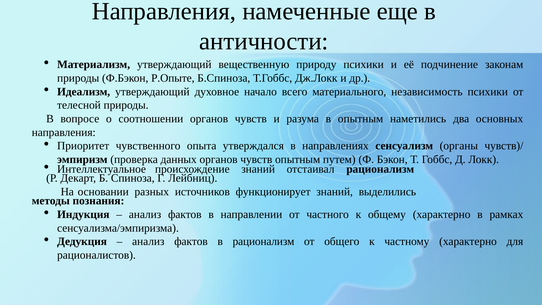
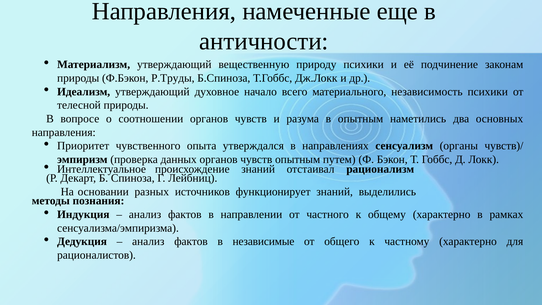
Р.Опыте: Р.Опыте -> Р.Труды (173, 78)
в рационализм: рационализм -> независимые (263, 241)
